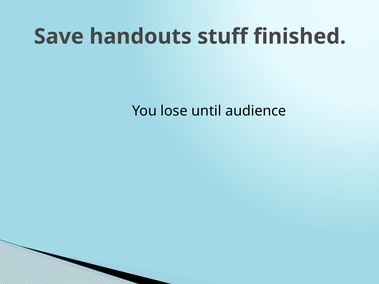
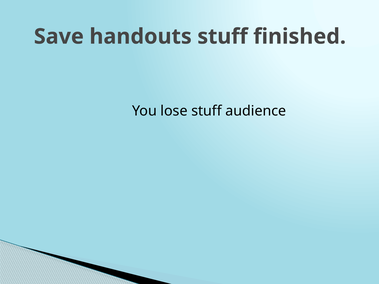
lose until: until -> stuff (207, 111)
